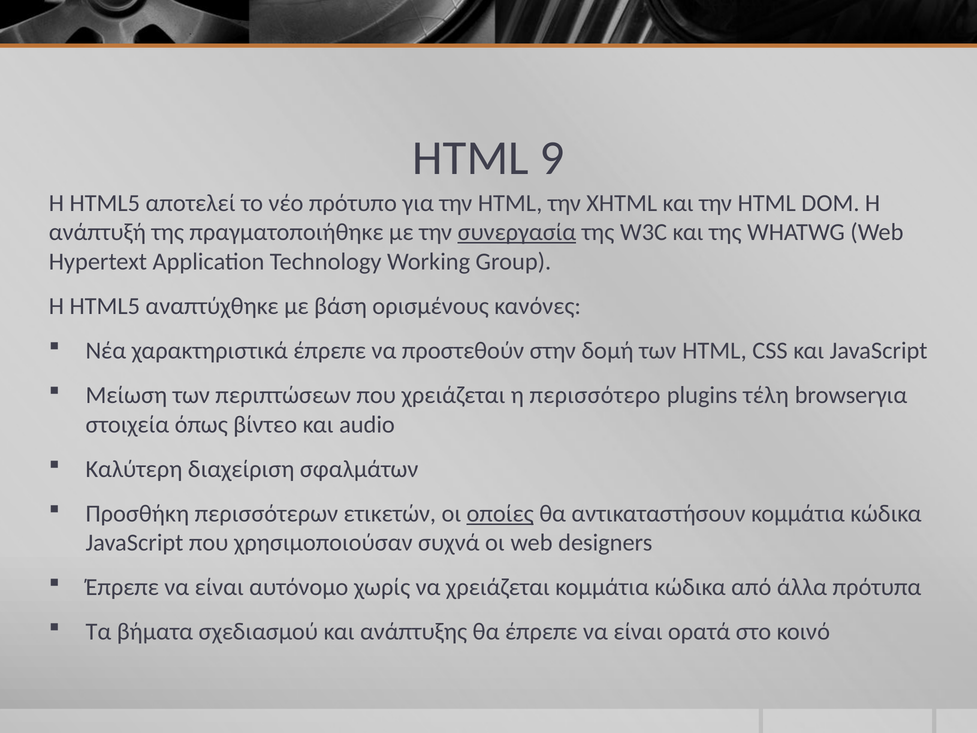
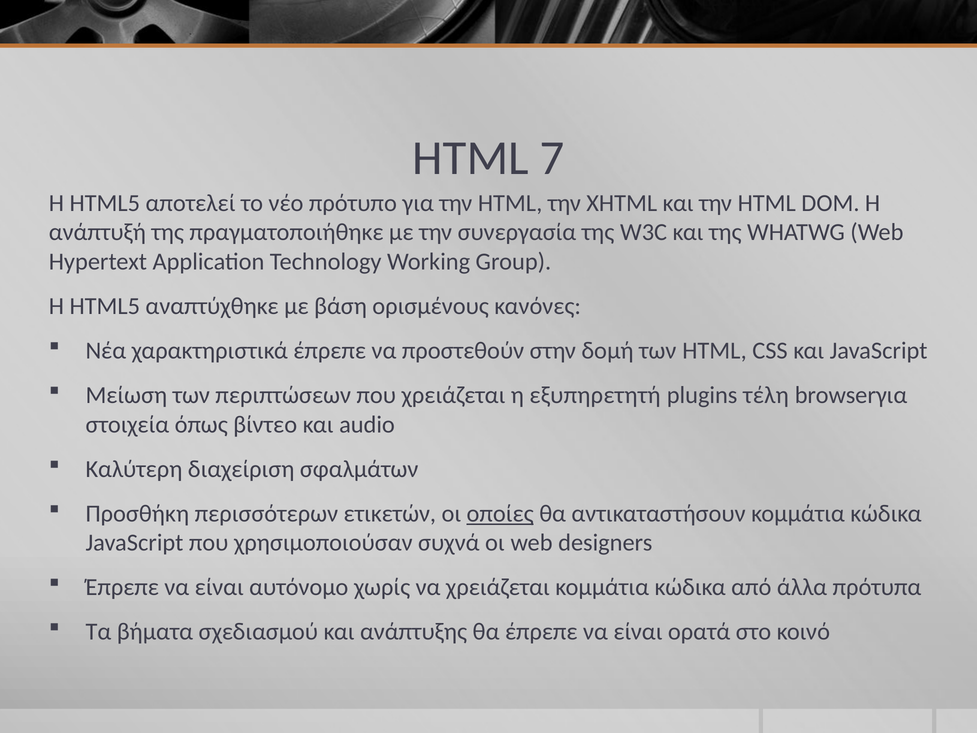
9: 9 -> 7 (552, 158)
συνεργασία underline: present -> none (517, 232)
περισσότερο: περισσότερο -> εξυπηρετητή (595, 395)
